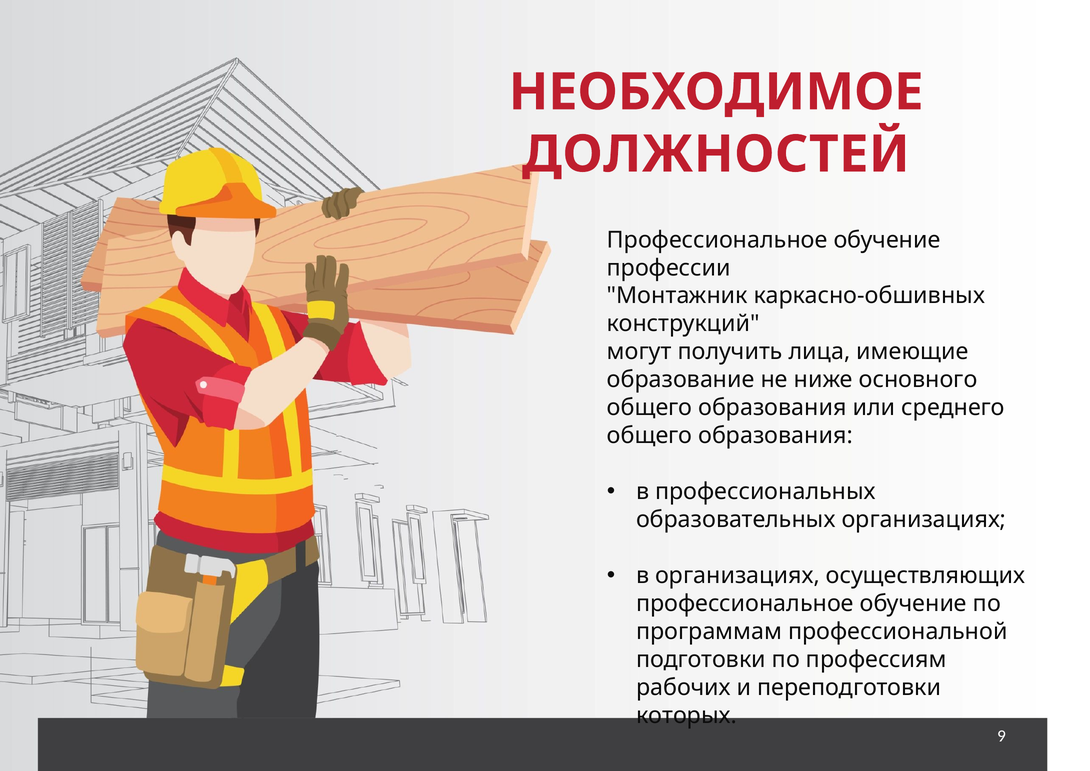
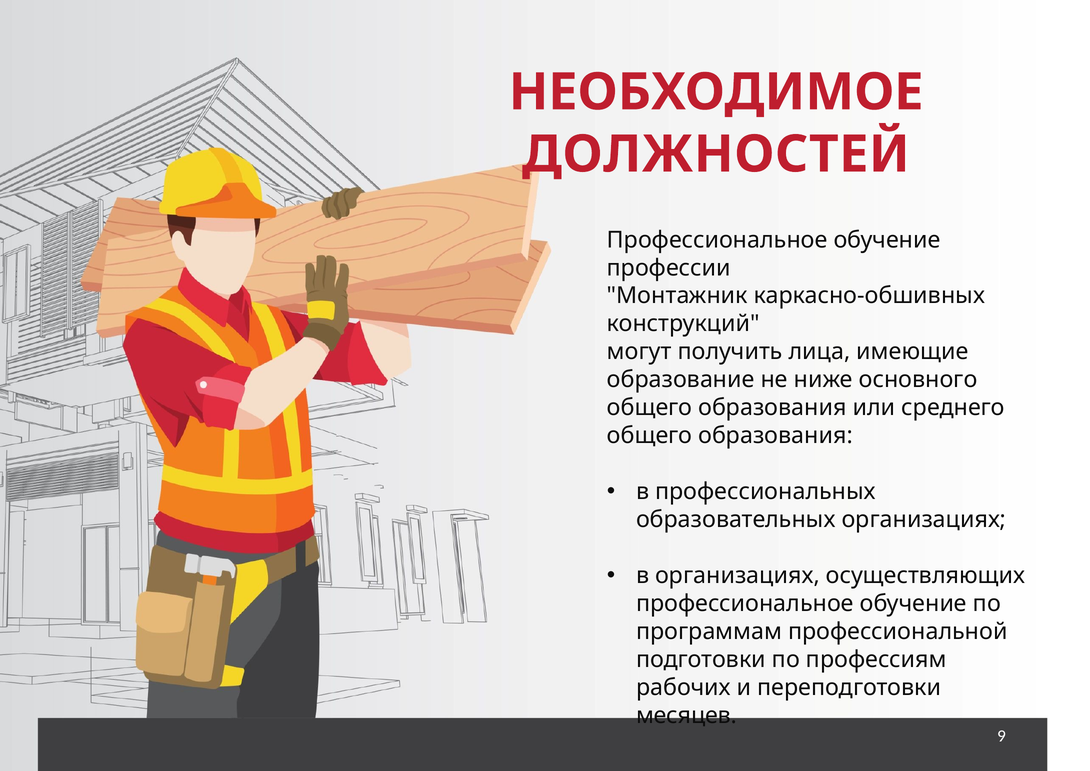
которых: которых -> месяцев (687, 715)
